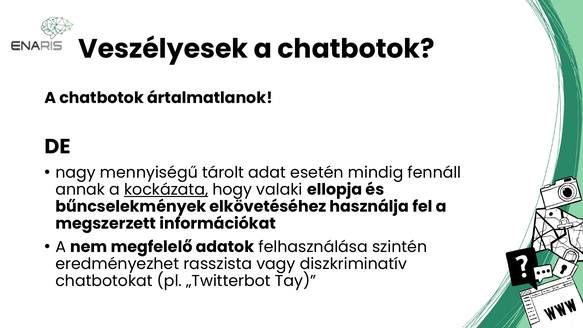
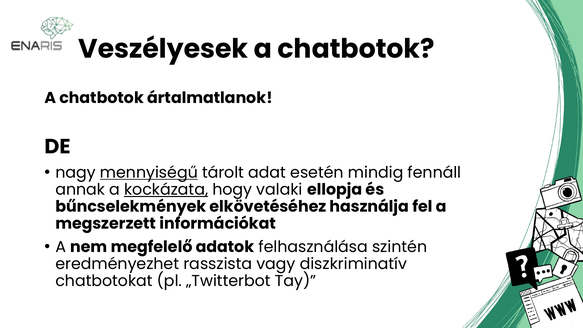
mennyiségű underline: none -> present (149, 173)
